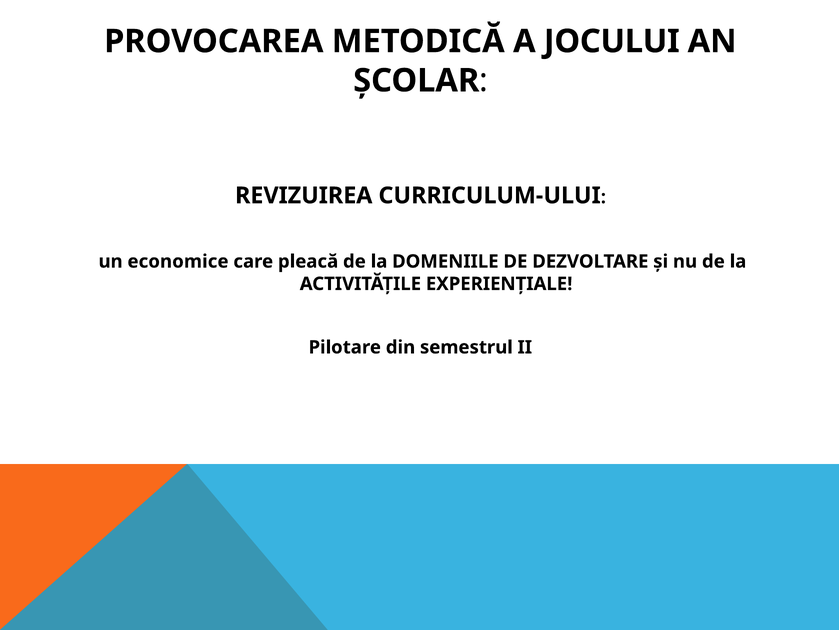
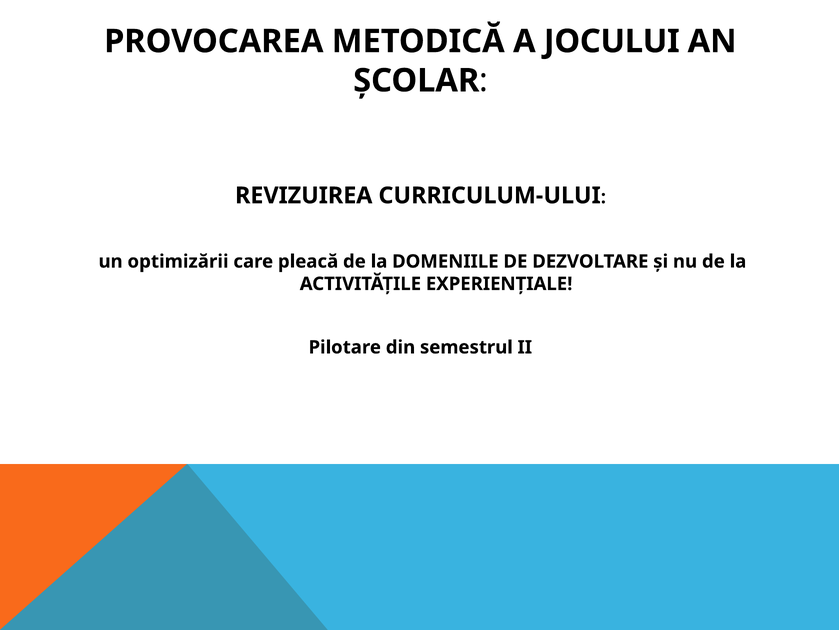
economice: economice -> optimizării (178, 261)
